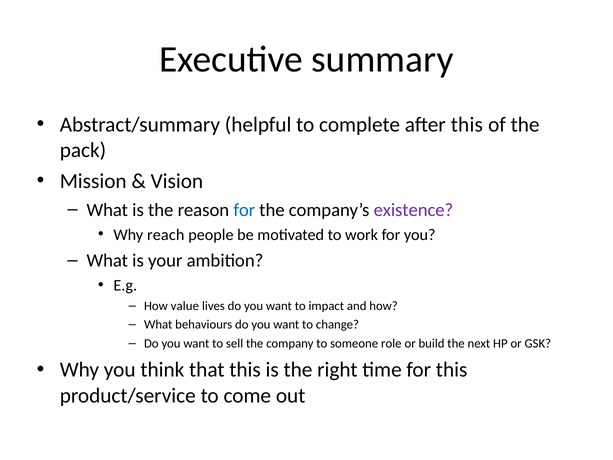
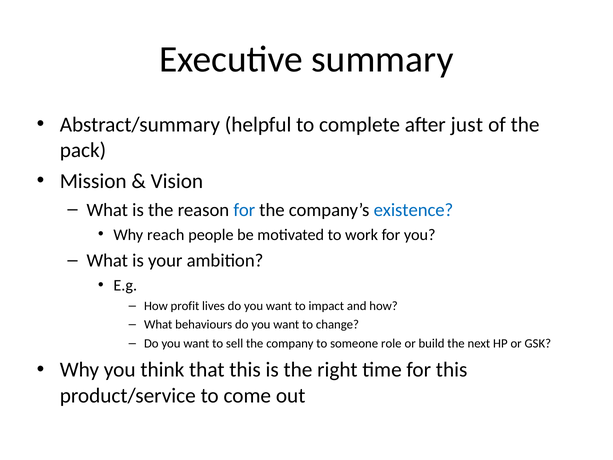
after this: this -> just (467, 125)
existence colour: purple -> blue (413, 210)
value: value -> profit (185, 306)
